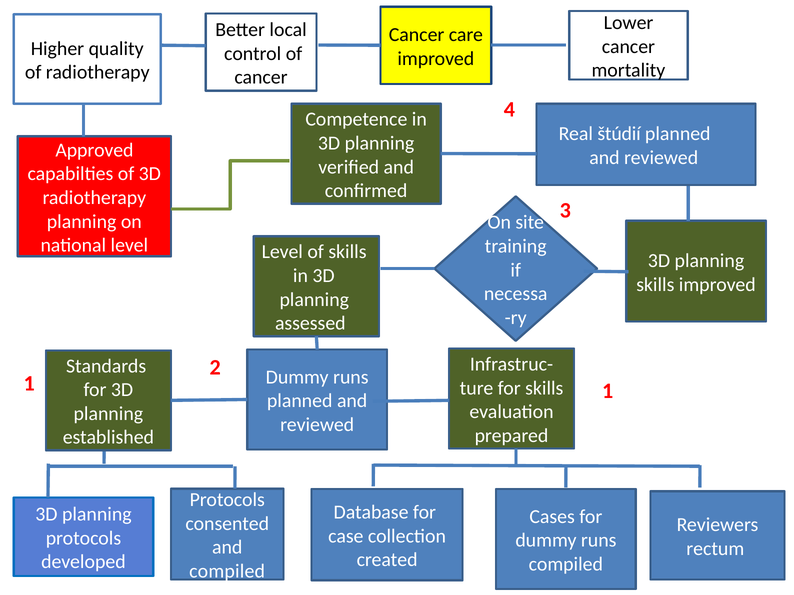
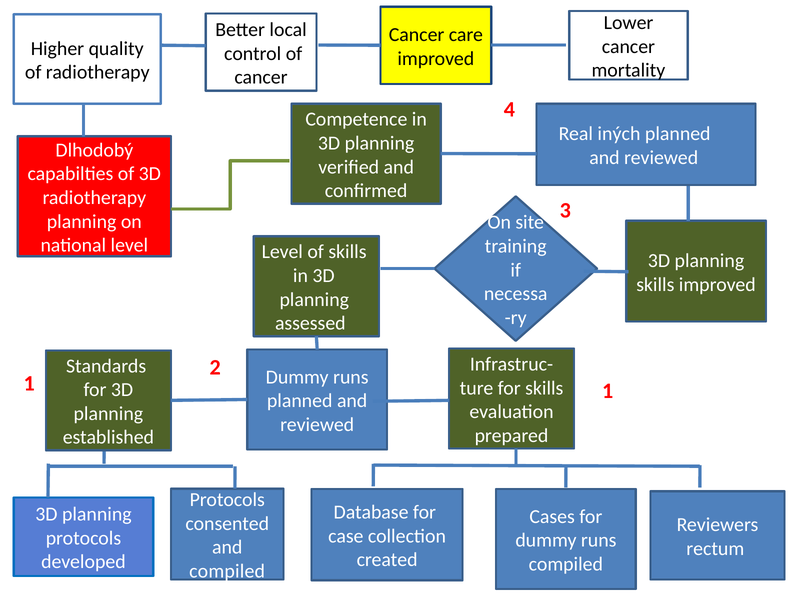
štúdií: štúdií -> iných (619, 134)
Approved: Approved -> Dlhodobý (94, 150)
